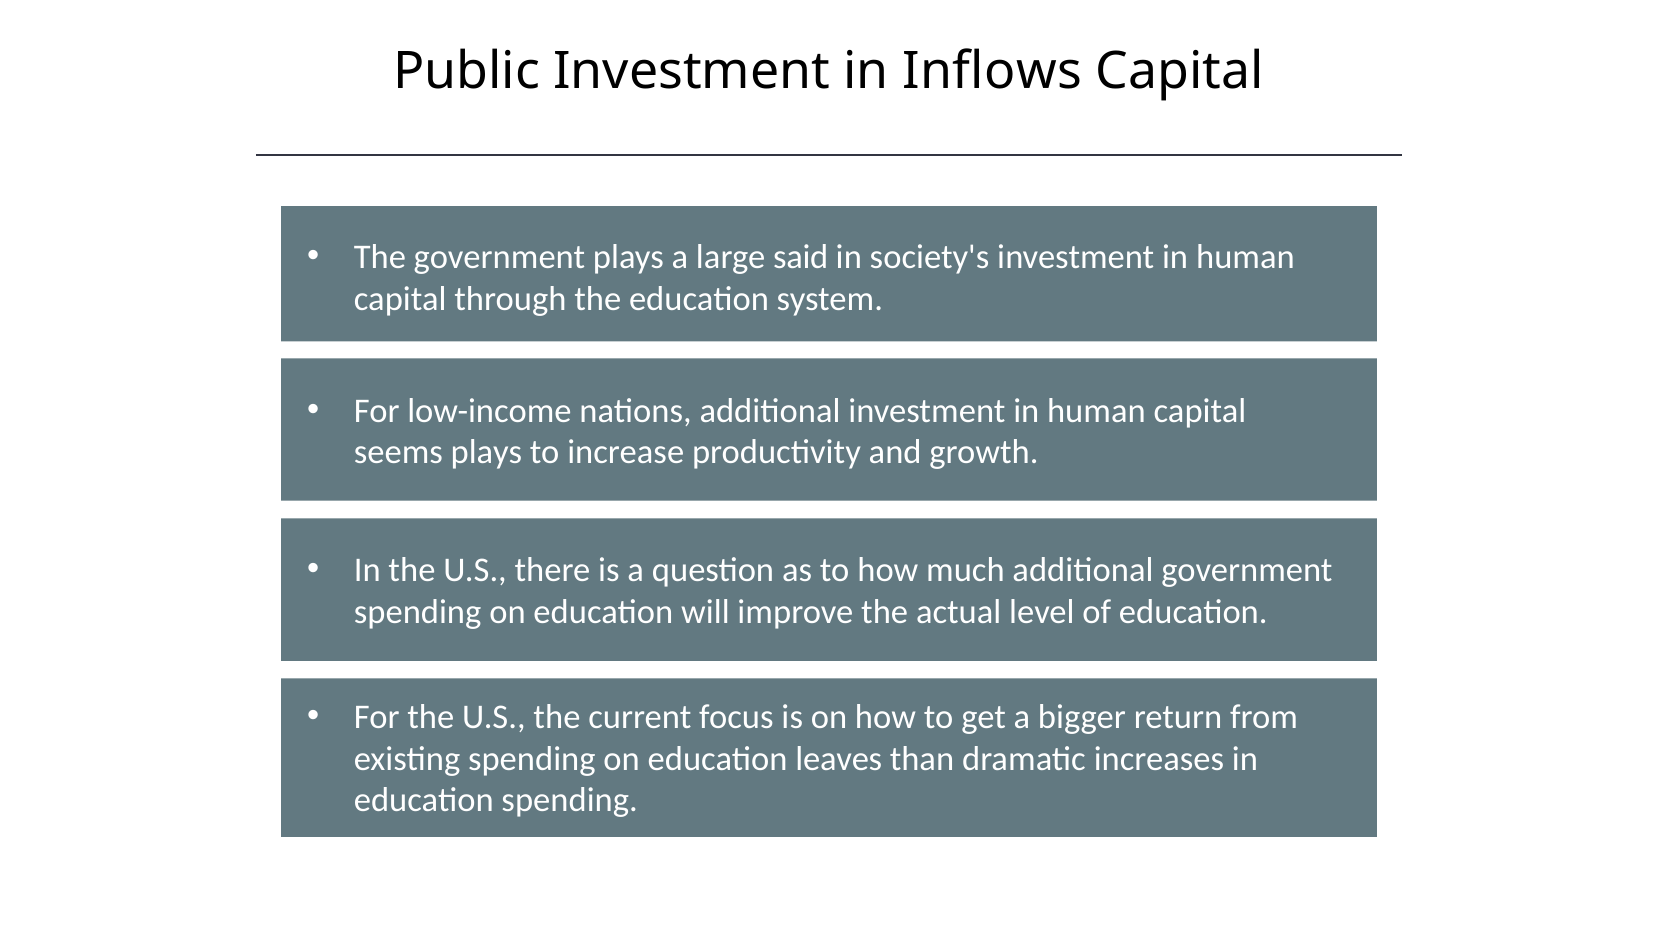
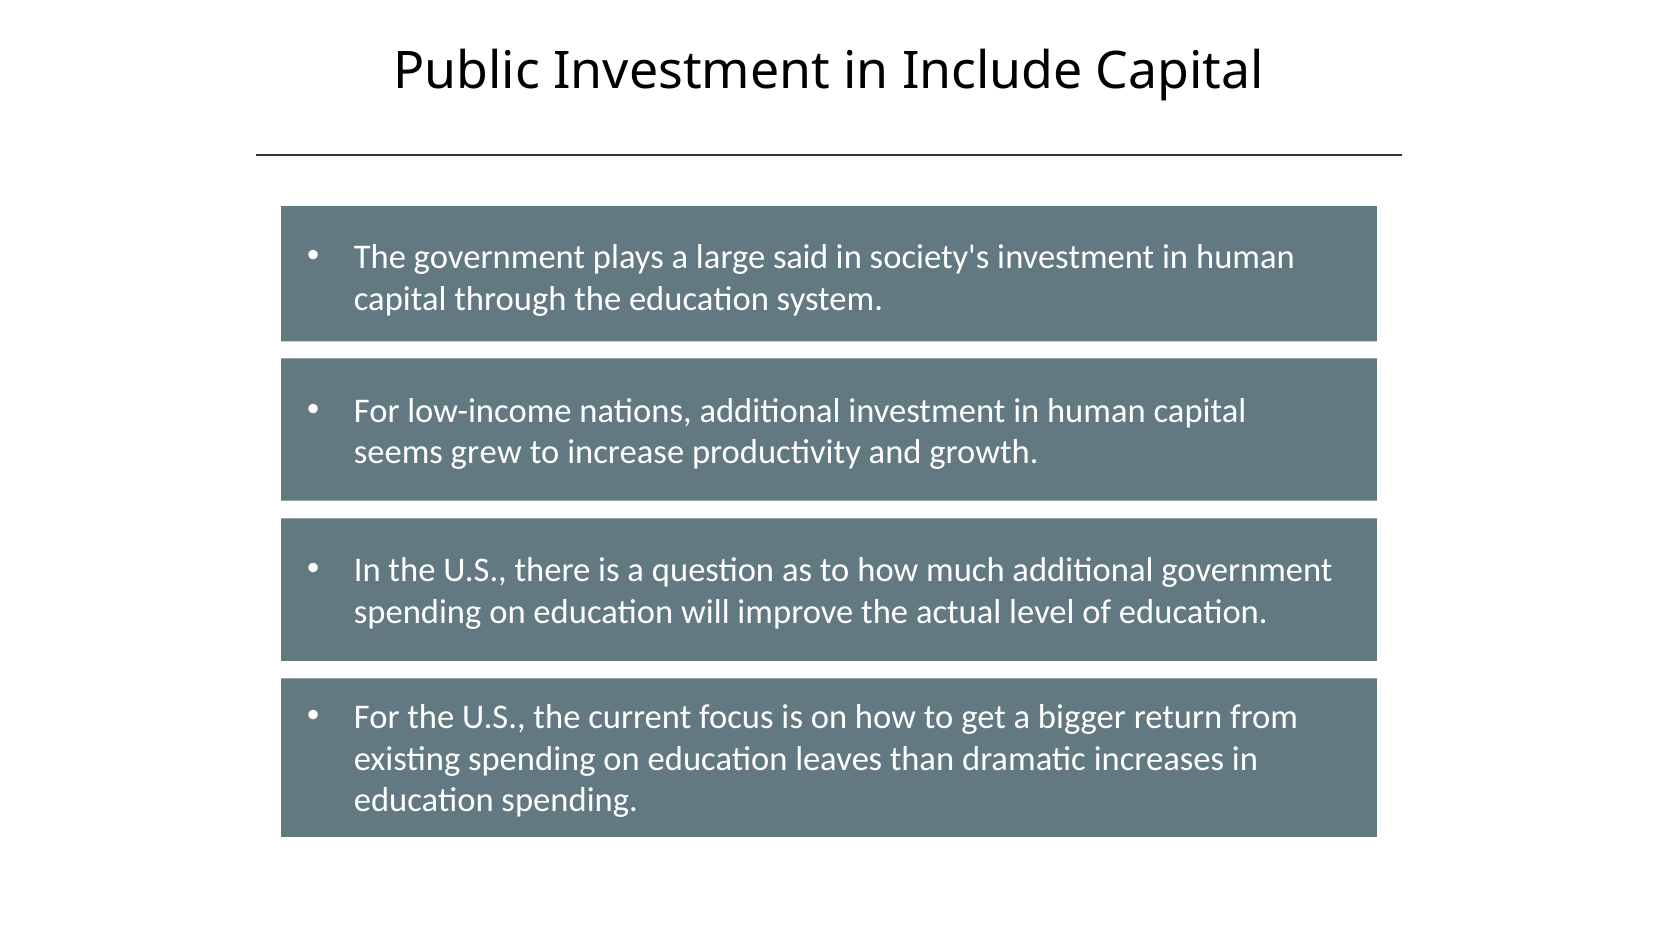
Inflows: Inflows -> Include (992, 72)
seems plays: plays -> grew (486, 452)
